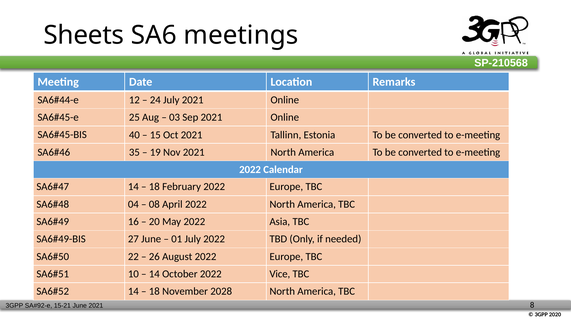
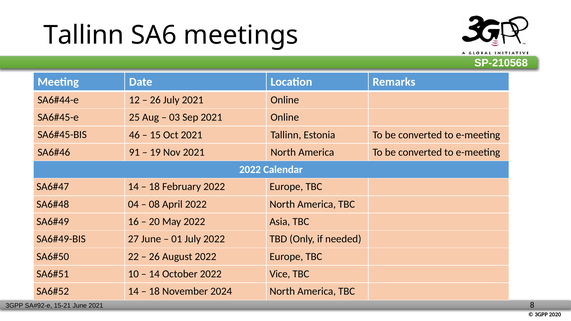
Sheets: Sheets -> Tallinn (84, 35)
24: 24 -> 26 (155, 100)
40: 40 -> 46 (134, 135)
35: 35 -> 91 (134, 152)
2028: 2028 -> 2024 (221, 291)
